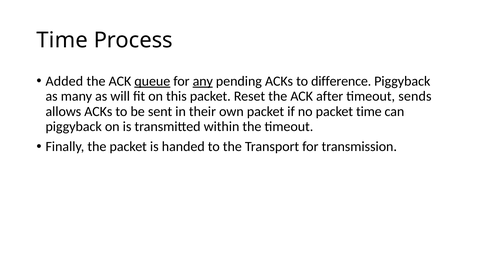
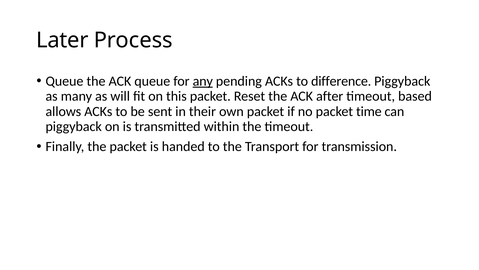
Time: Time -> Later (62, 40)
Added: Added -> Queue (64, 81)
queue underline: present -> none (152, 81)
sends: sends -> based (415, 96)
